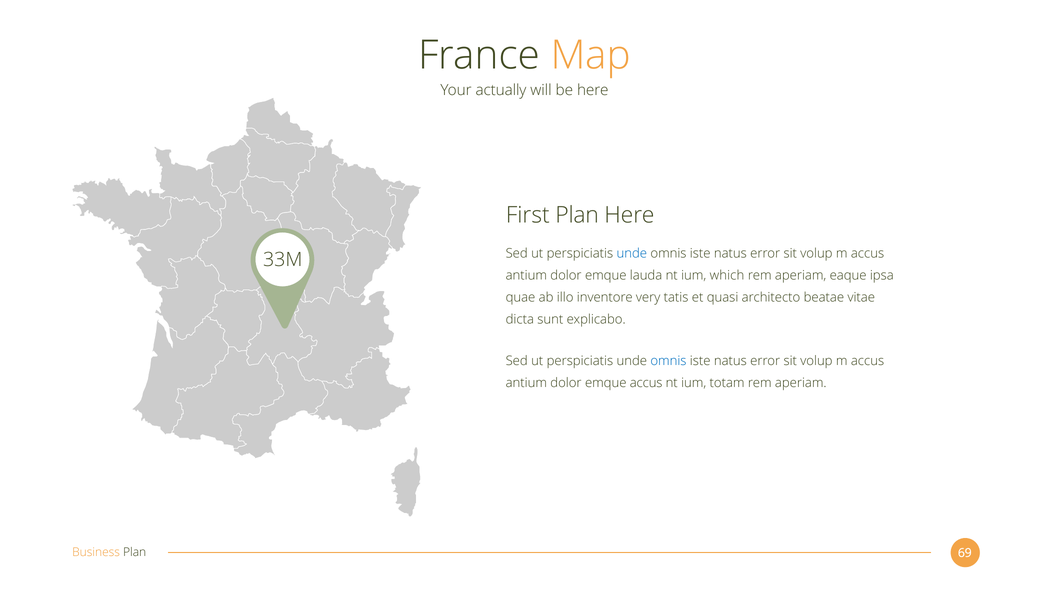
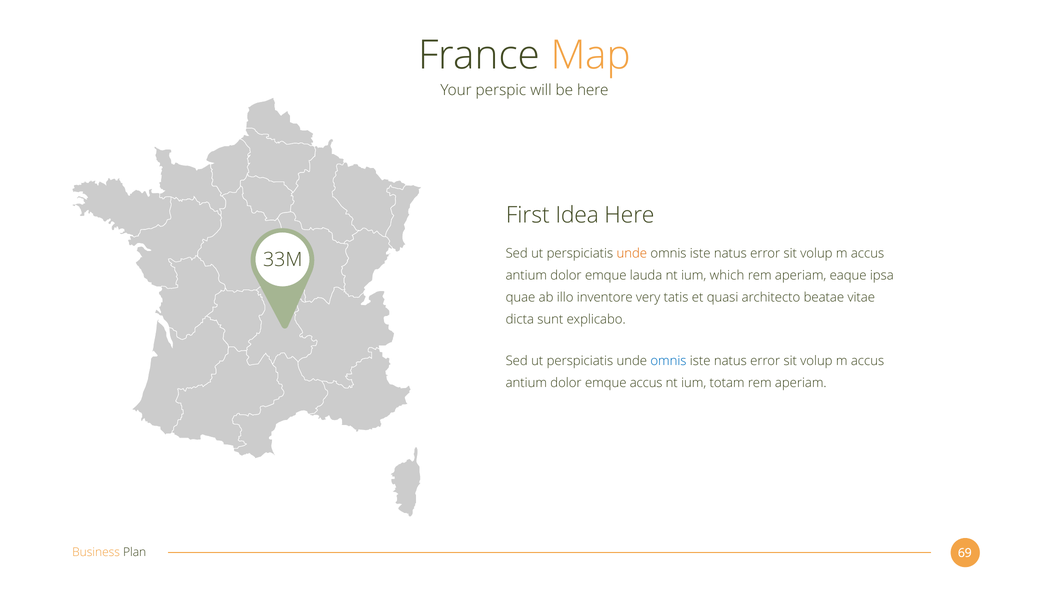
actually: actually -> perspic (501, 90)
First Plan: Plan -> Idea (577, 215)
unde colour: blue -> orange (632, 253)
